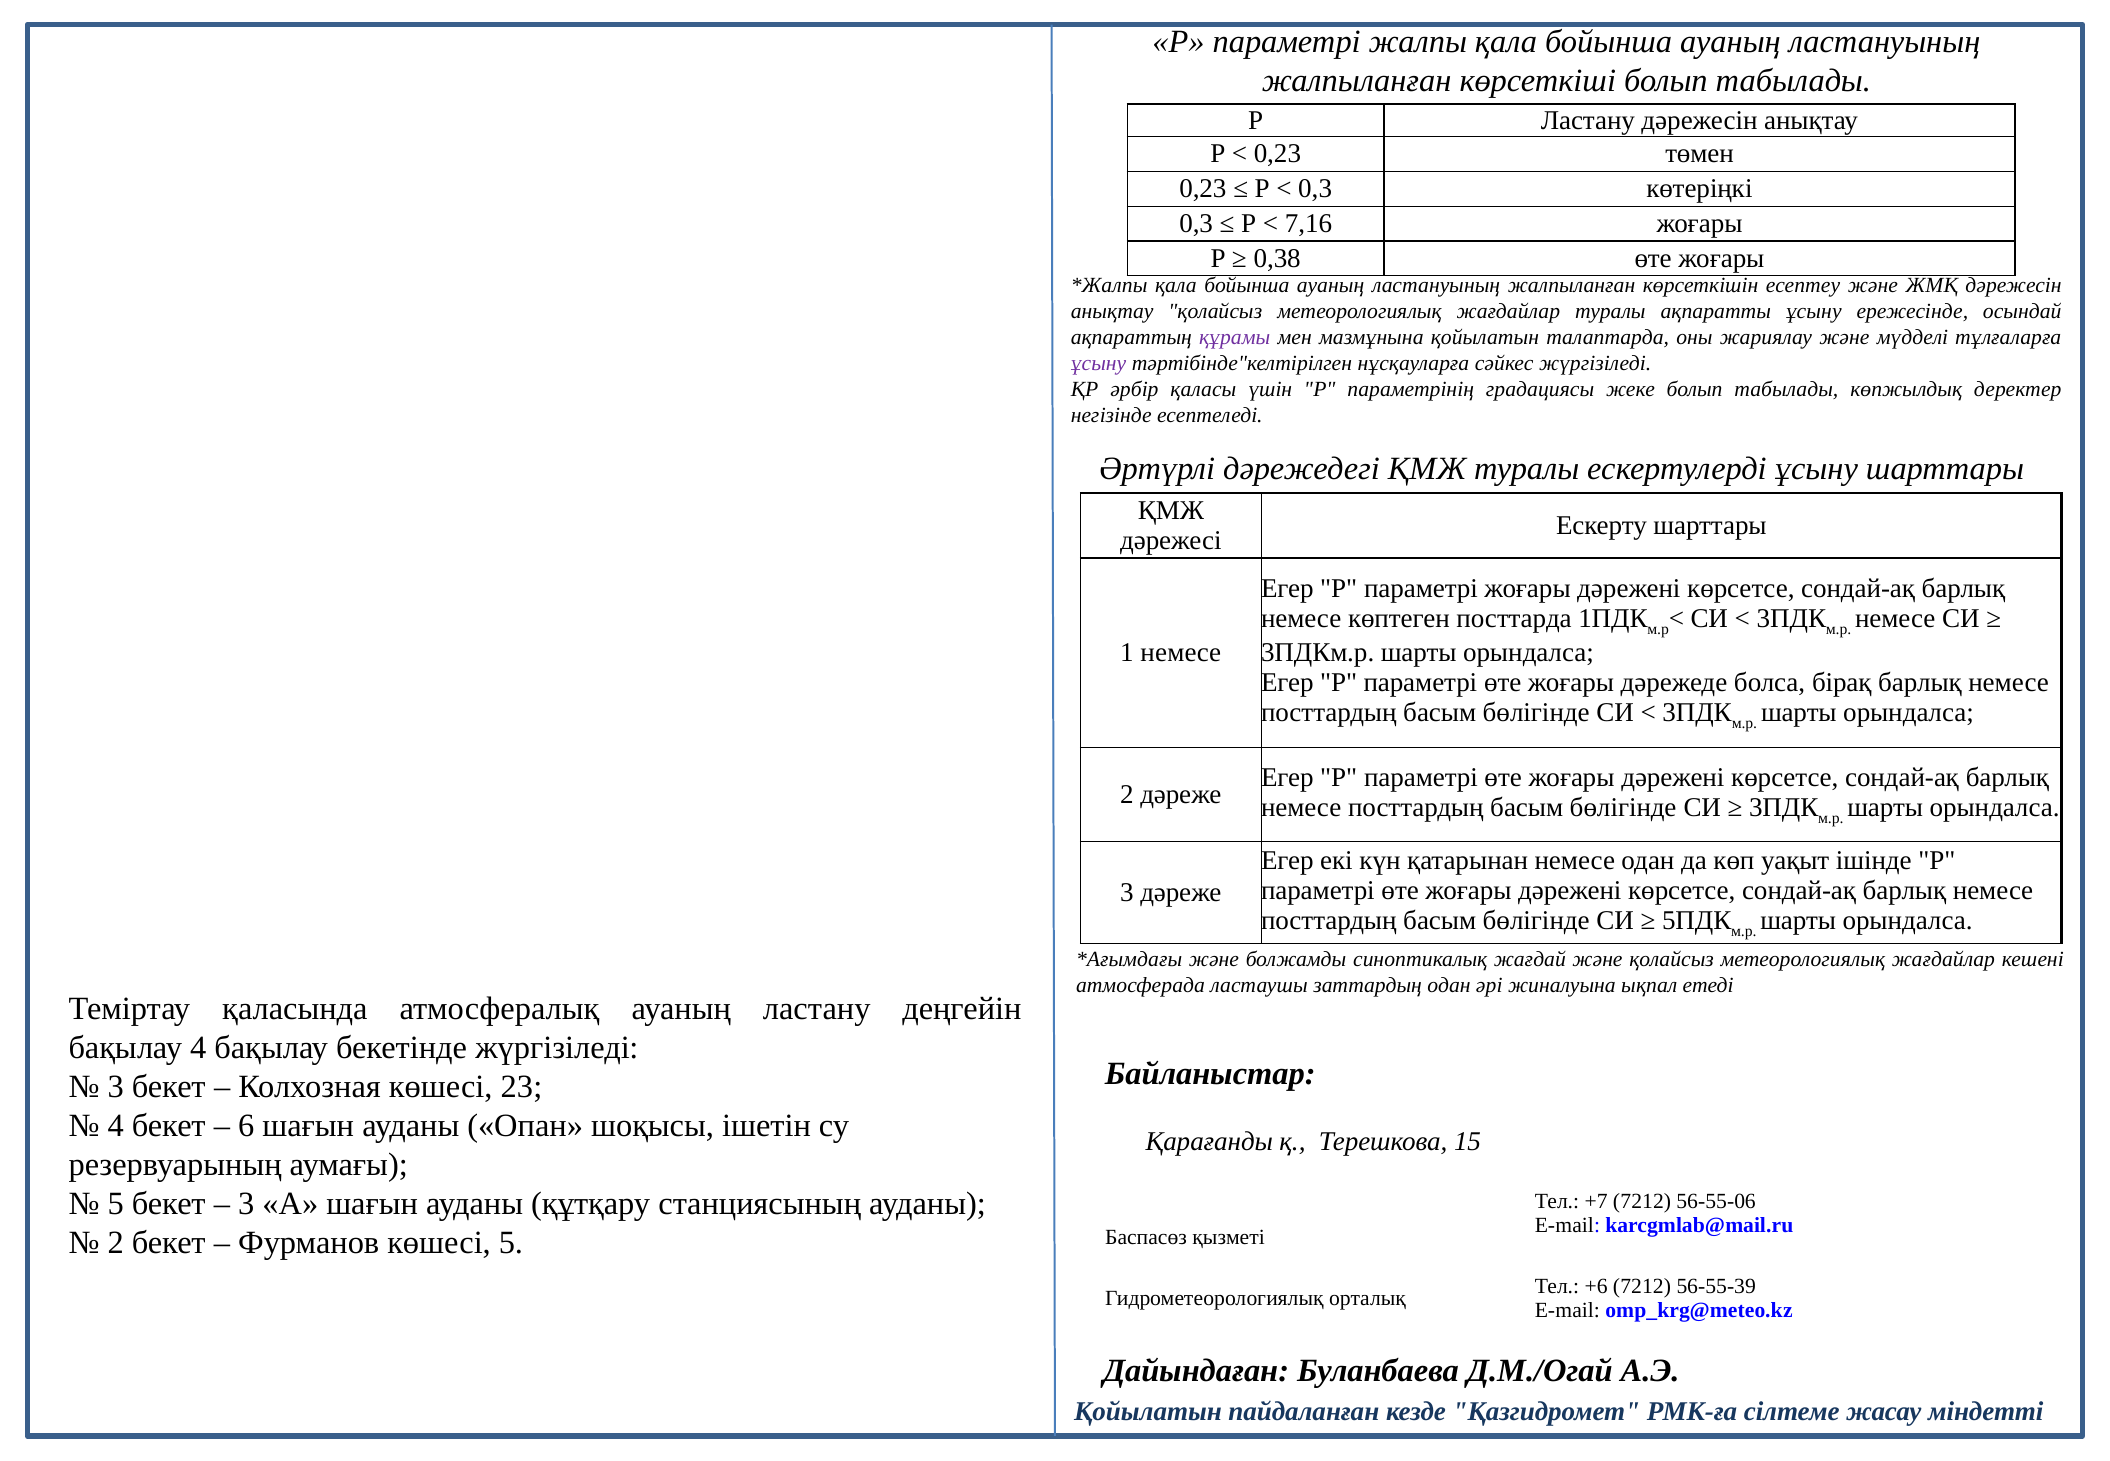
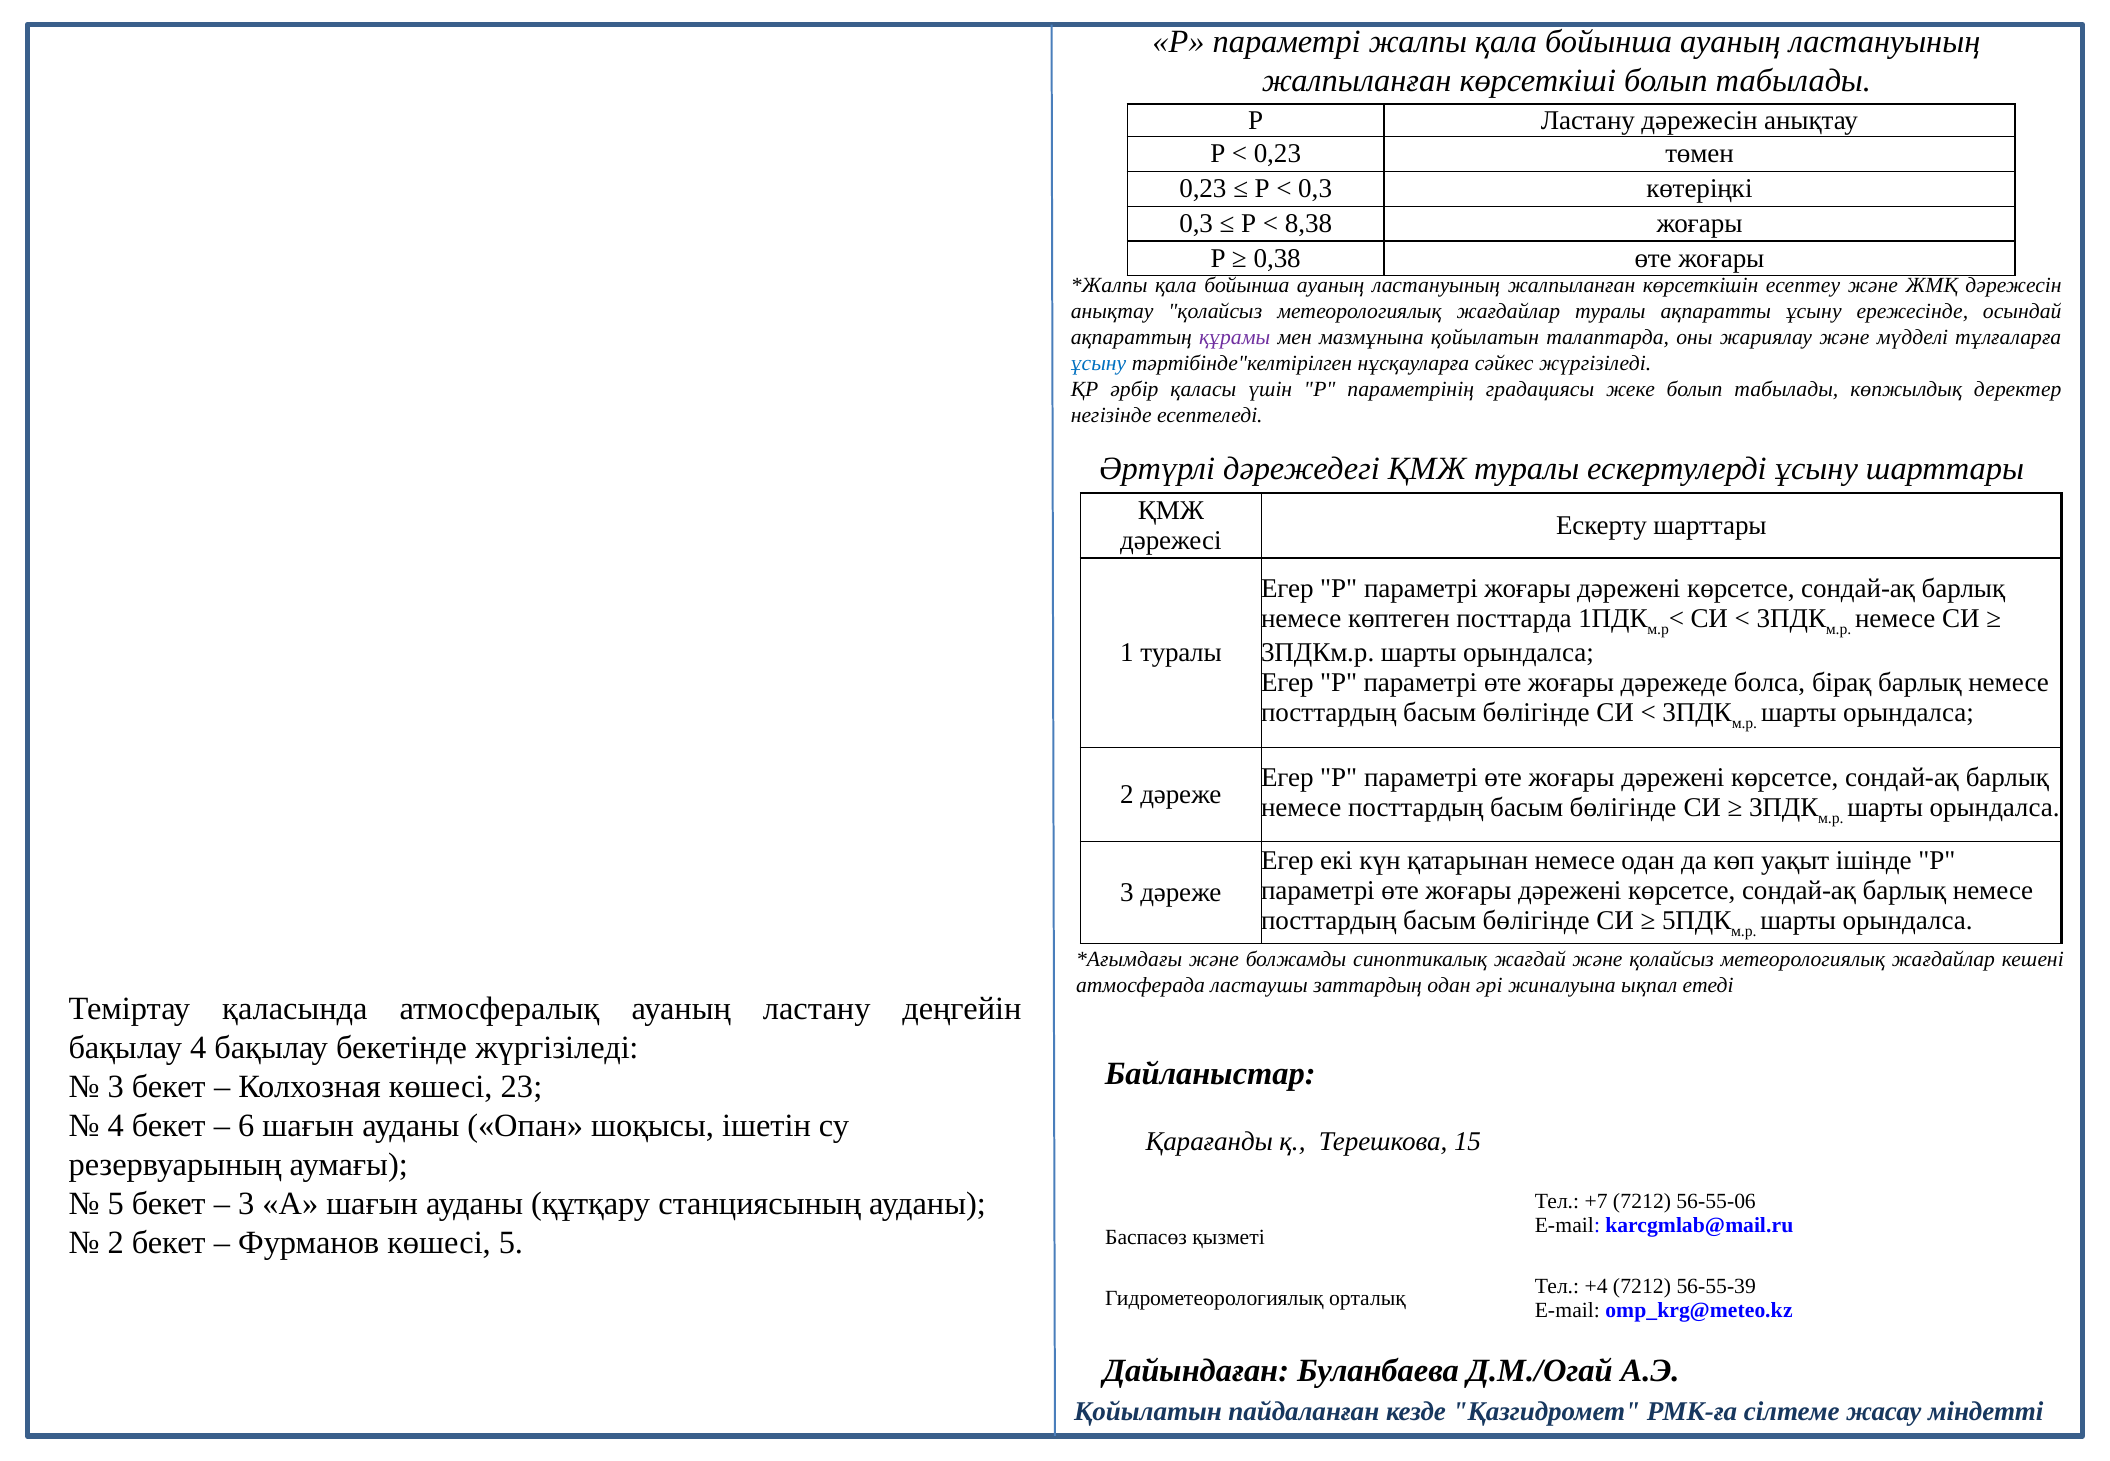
7,16: 7,16 -> 8,38 (1308, 223)
ұсыну colour: purple -> blue (1099, 363)
1 немесе: немесе -> туралы (1181, 653)
+6: +6 -> +4 (1596, 1286)
